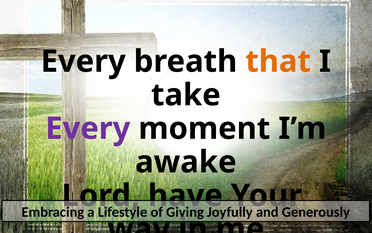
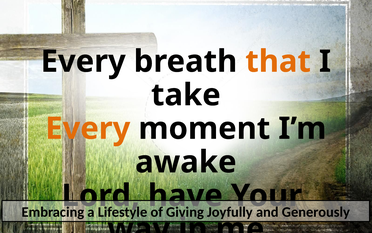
Every colour: purple -> orange (88, 128)
